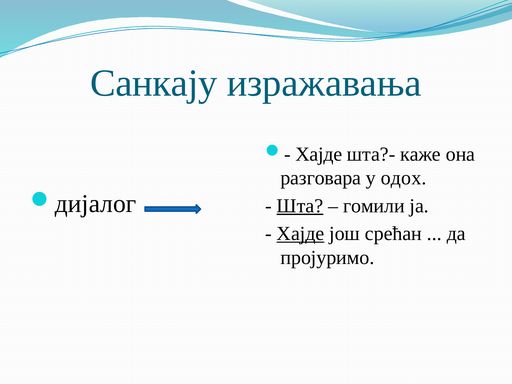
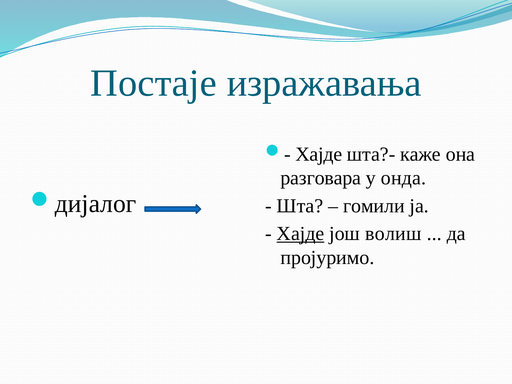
Санкају: Санкају -> Постаје (154, 83)
одох: одох -> онда (404, 178)
Шта underline: present -> none (300, 206)
срећан: срећан -> волиш (393, 234)
